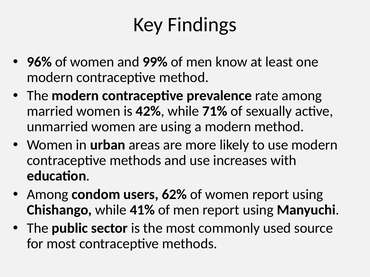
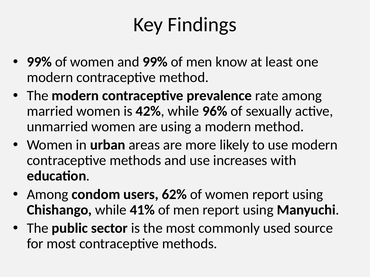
96%: 96% -> 99% (39, 62)
71%: 71% -> 96% (215, 111)
